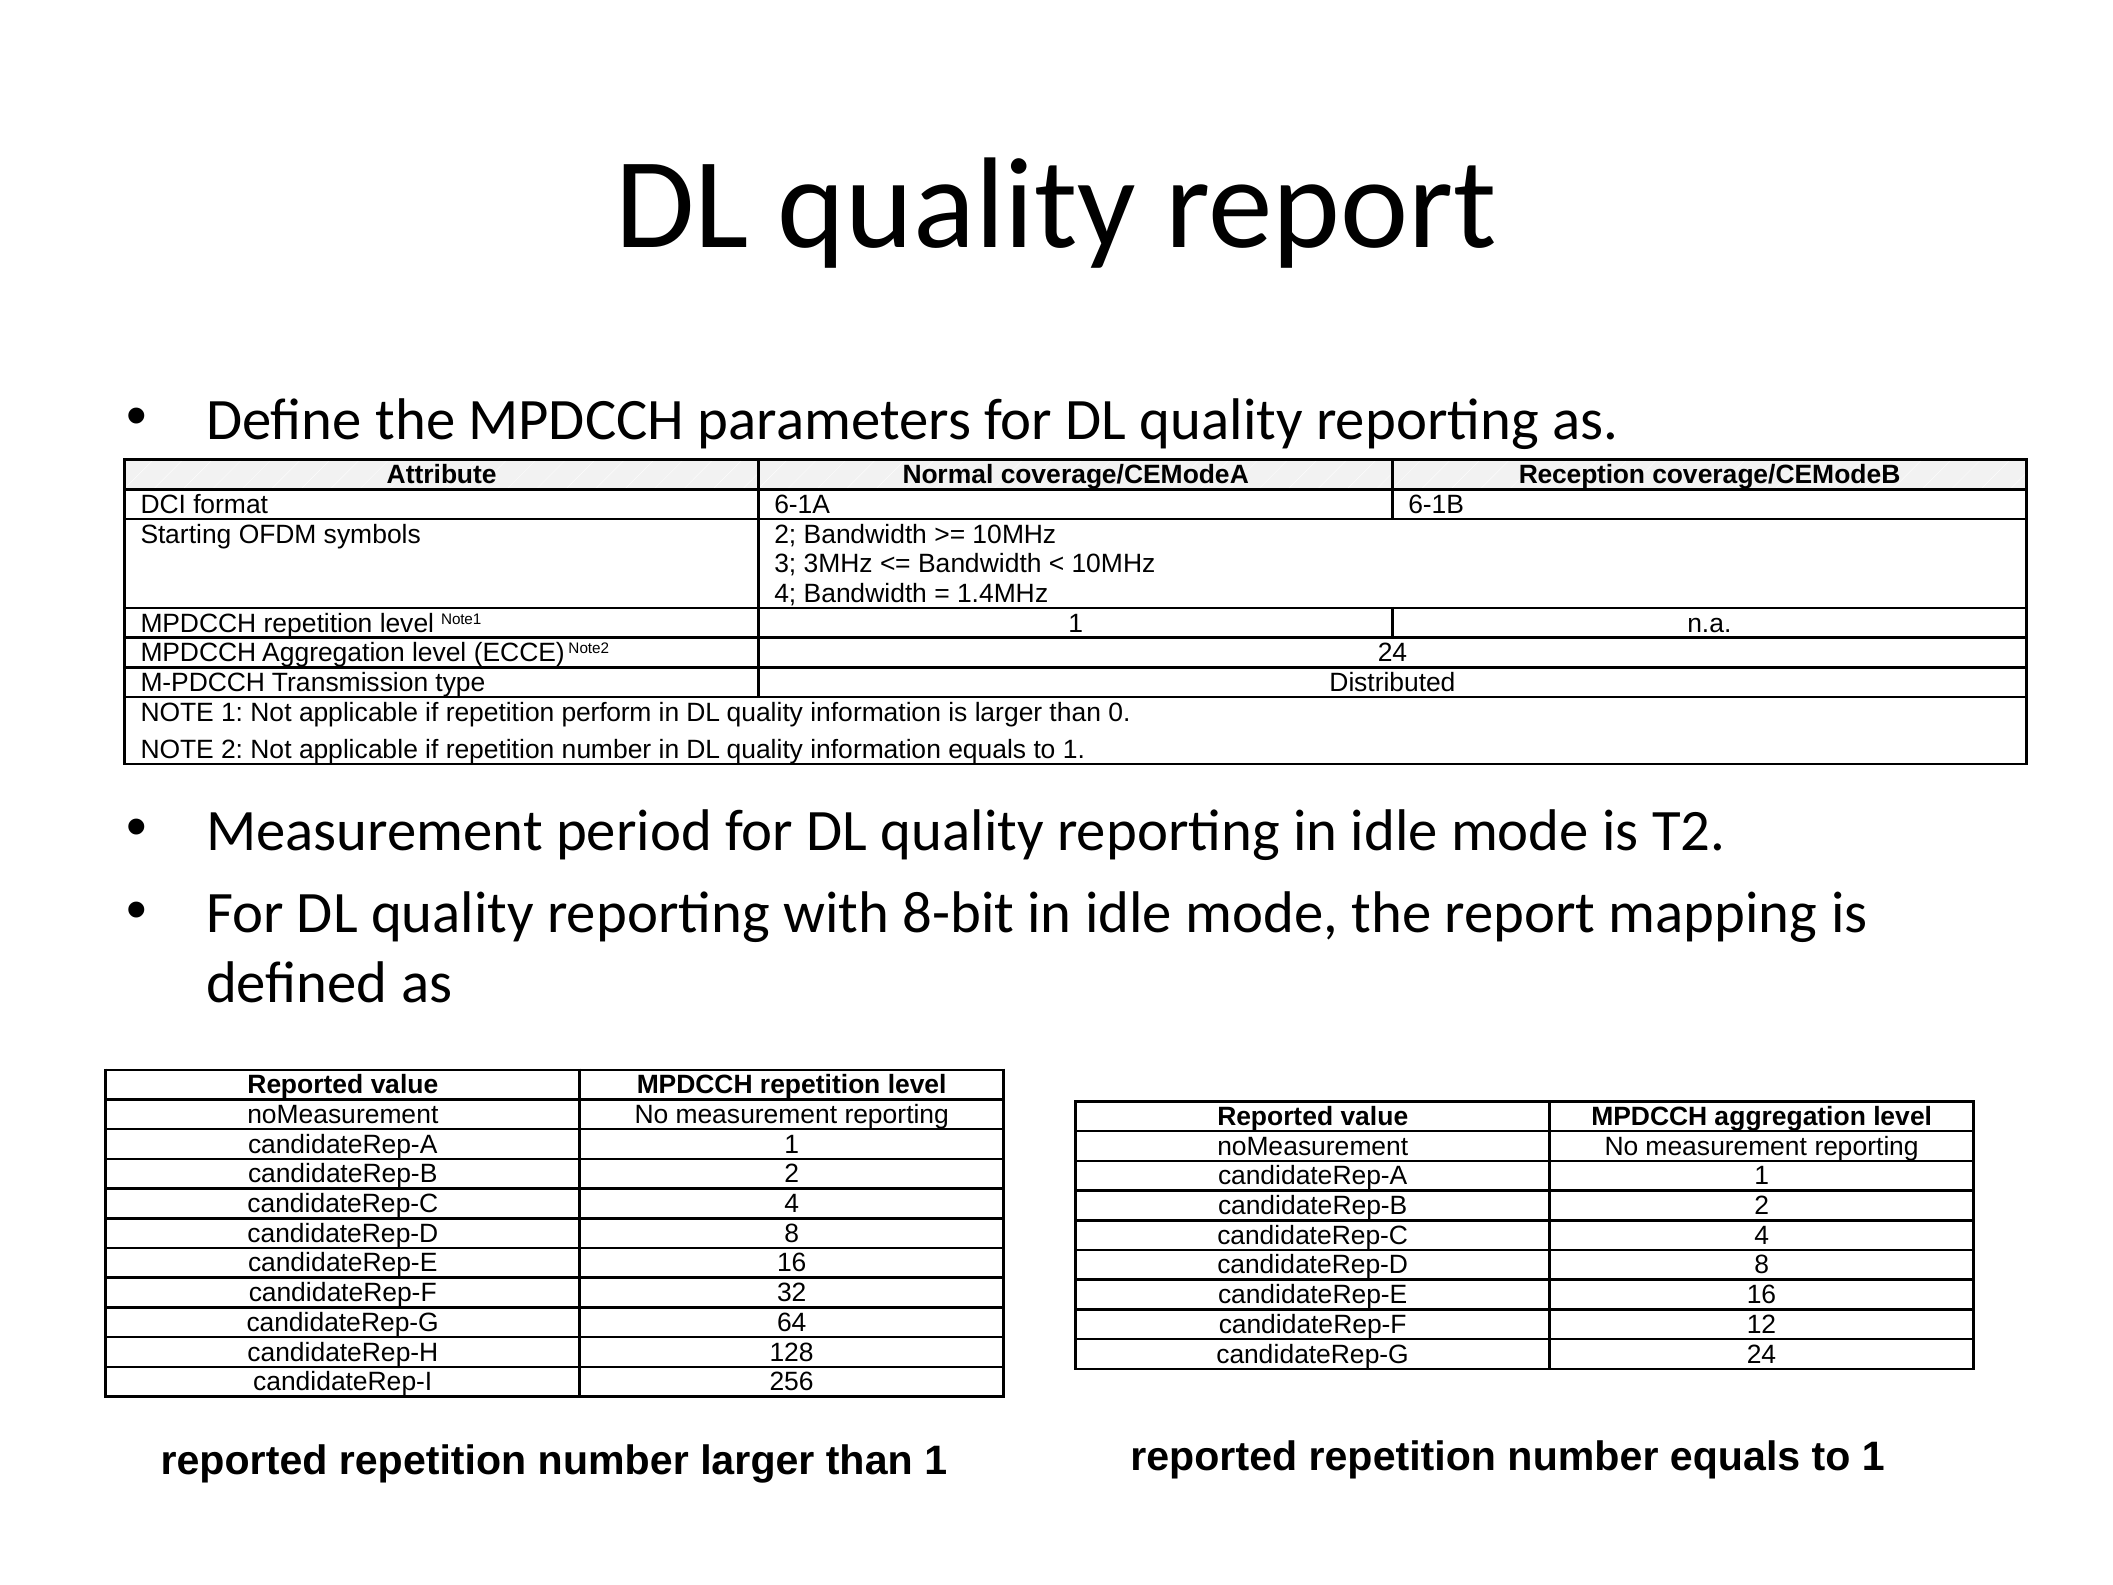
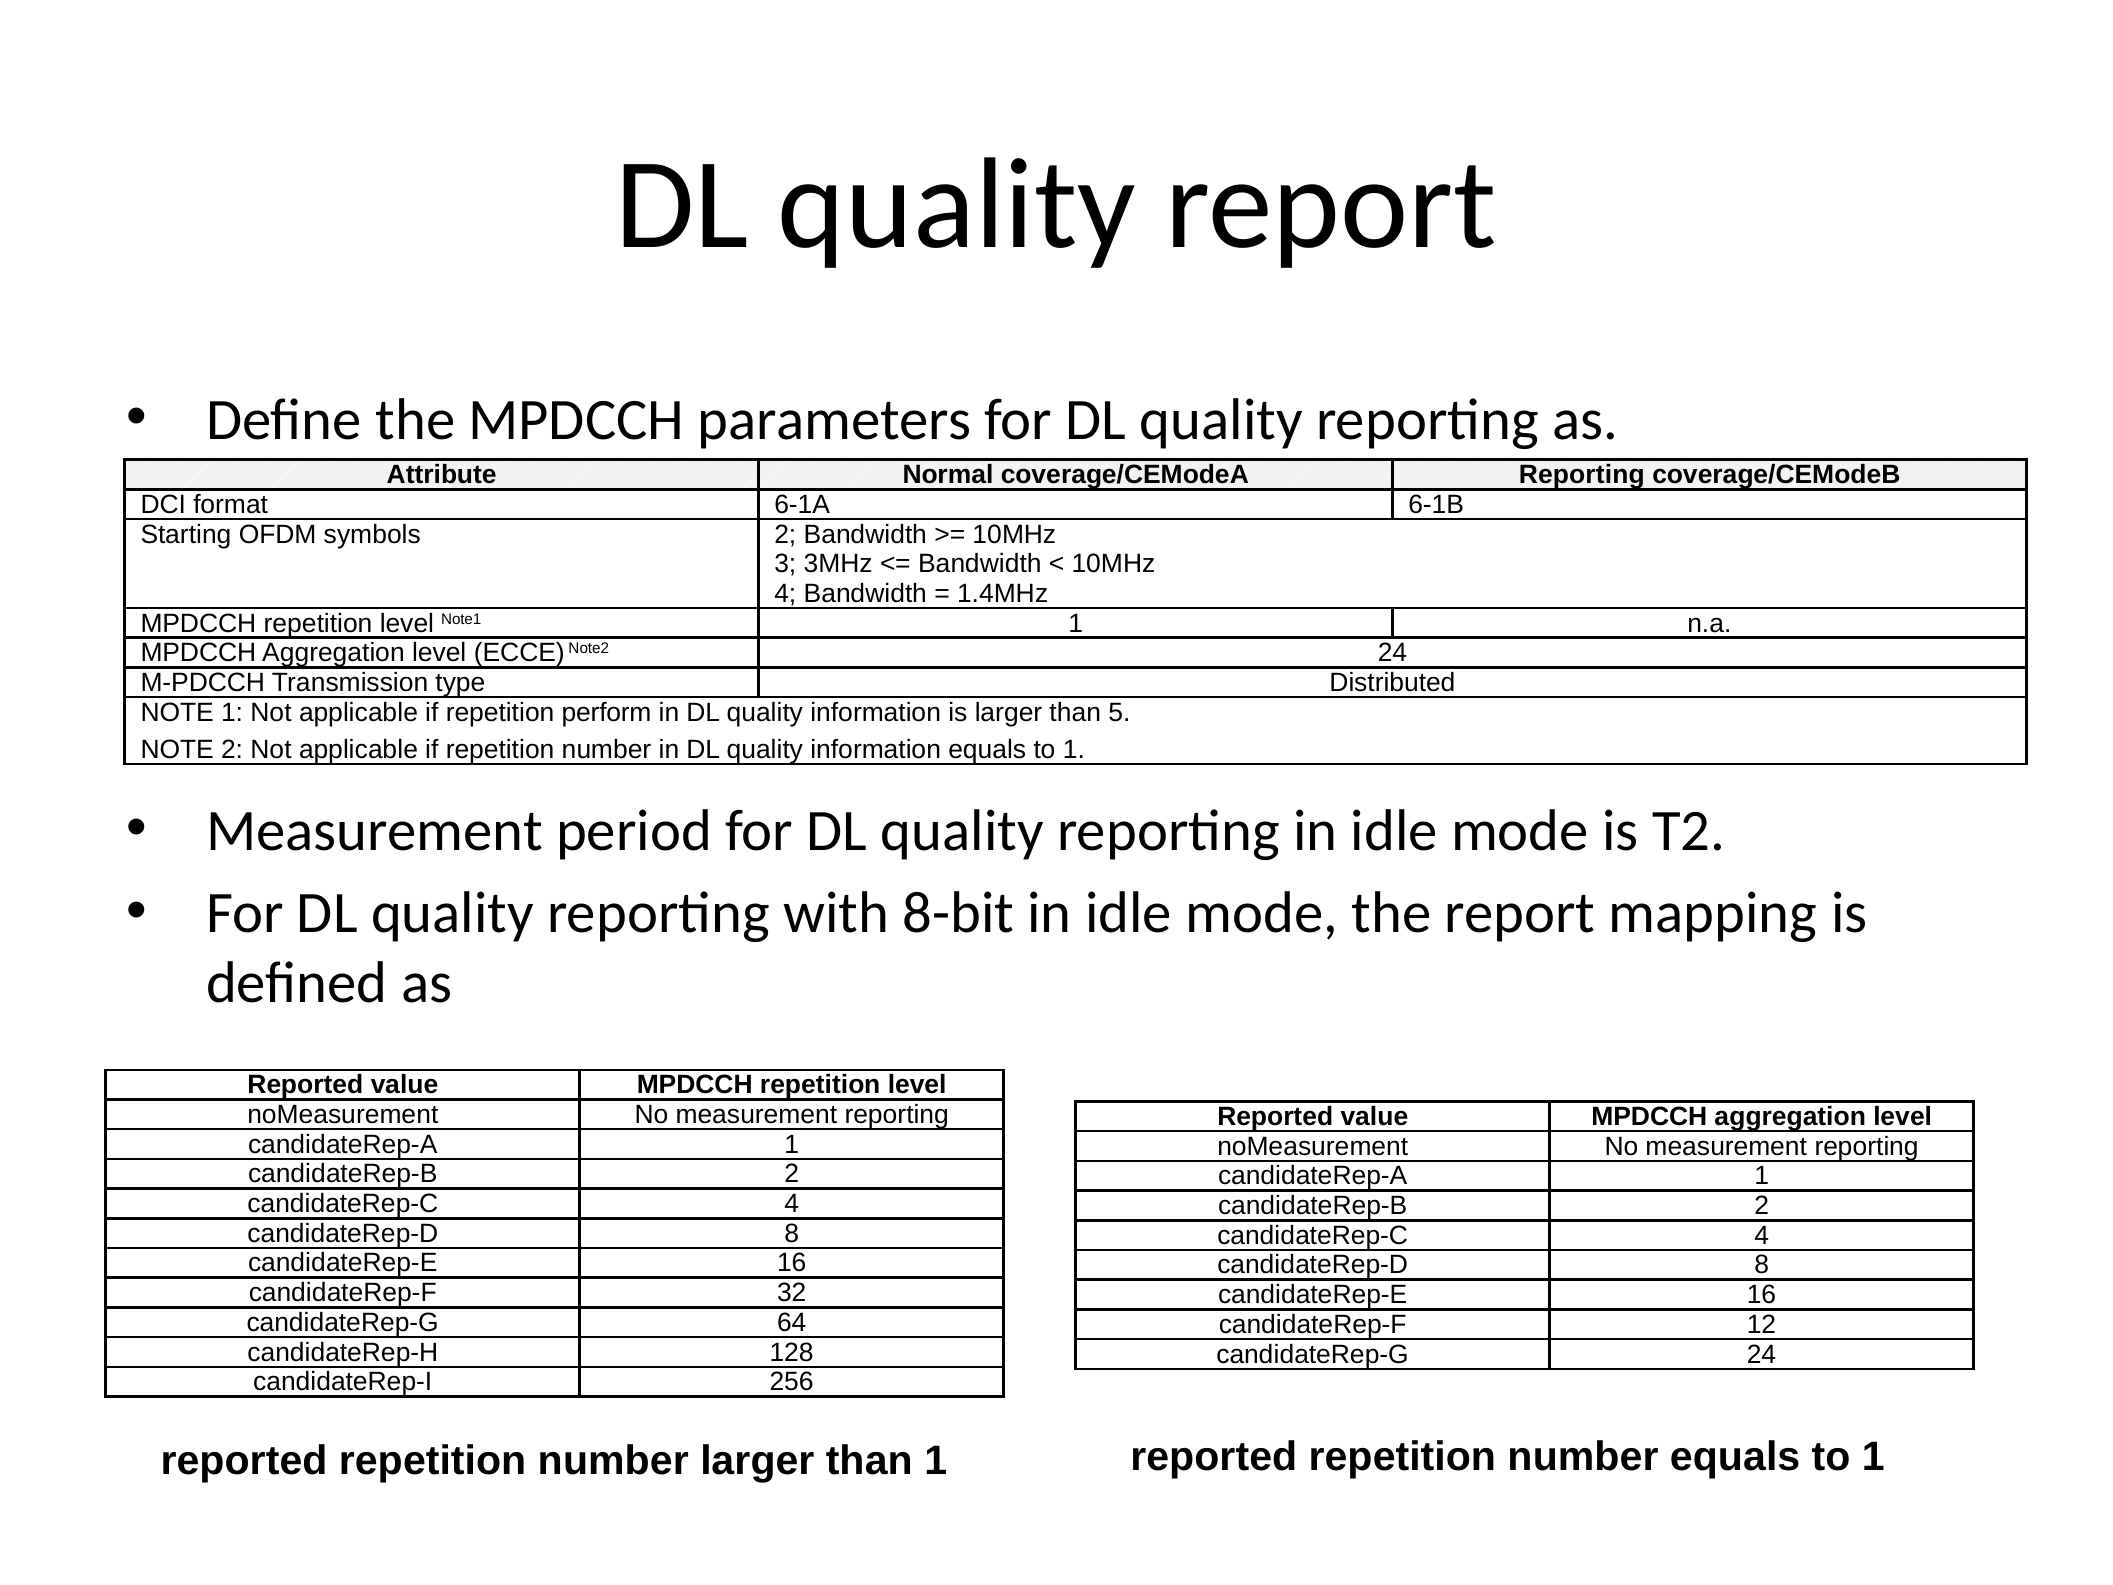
coverage/CEModeA Reception: Reception -> Reporting (1582, 475)
0: 0 -> 5 (1119, 712)
